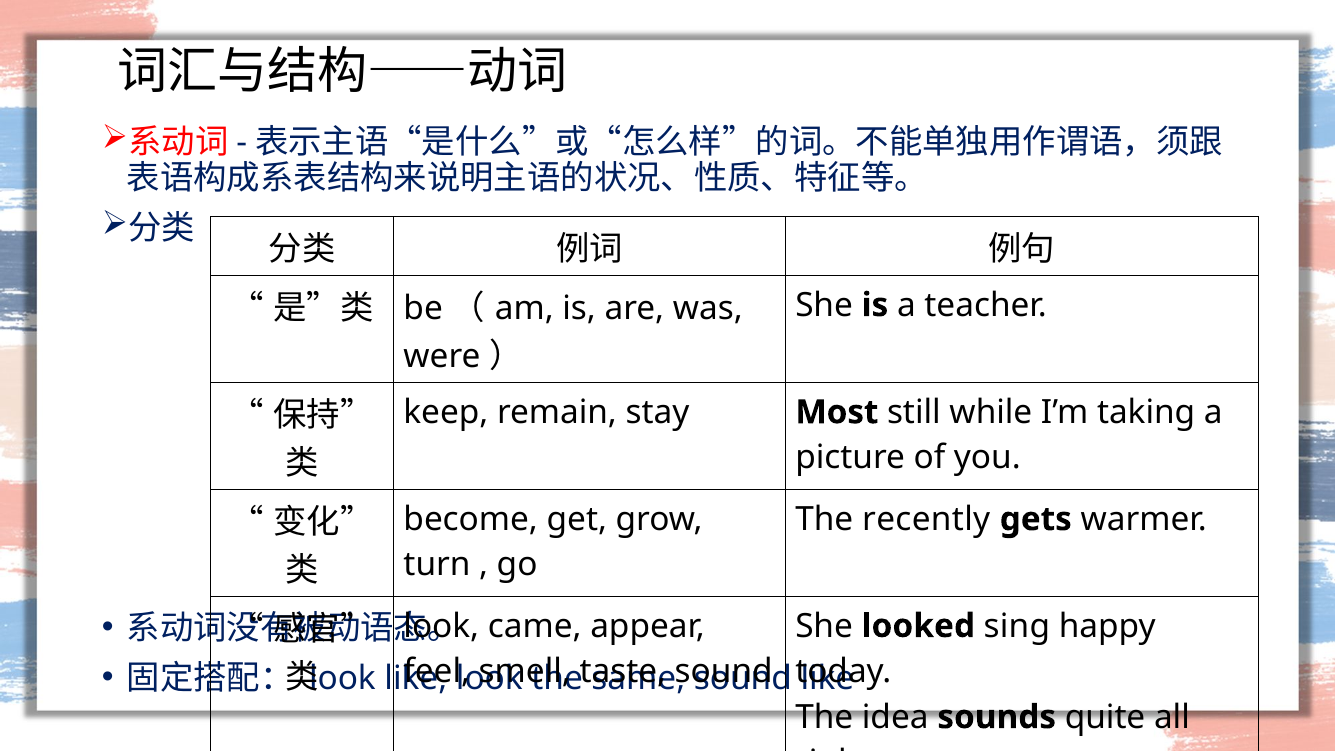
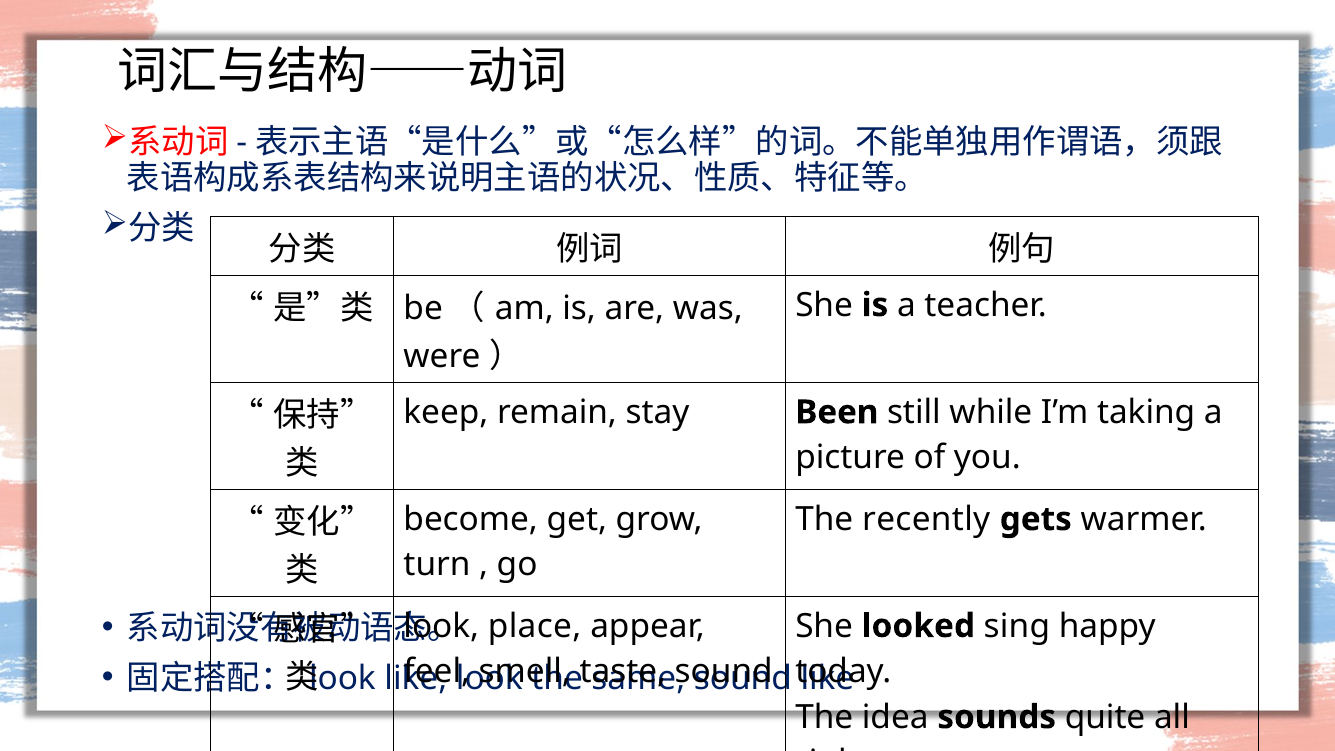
Most: Most -> Been (837, 412)
came: came -> place (535, 626)
